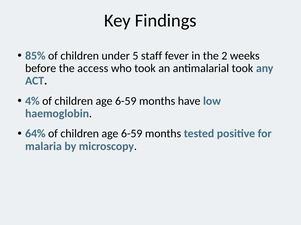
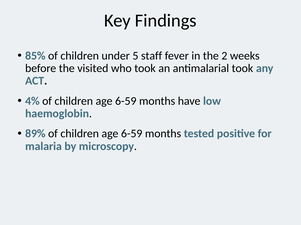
access: access -> visited (93, 69)
64%: 64% -> 89% (35, 134)
